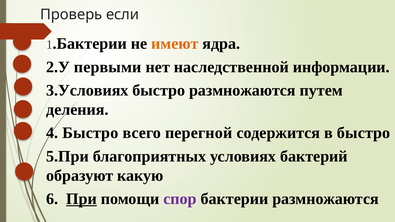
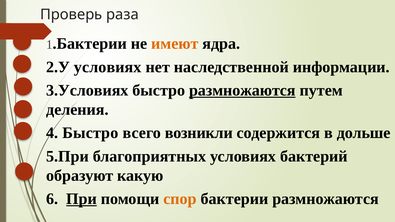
если: если -> раза (122, 15)
2.У первыми: первыми -> условиях (108, 67)
размножаются underline: none -> present (242, 90)
перегной: перегной -> возникли (199, 133)
в быстро: быстро -> дольше (364, 133)
спор colour: purple -> orange (180, 199)
